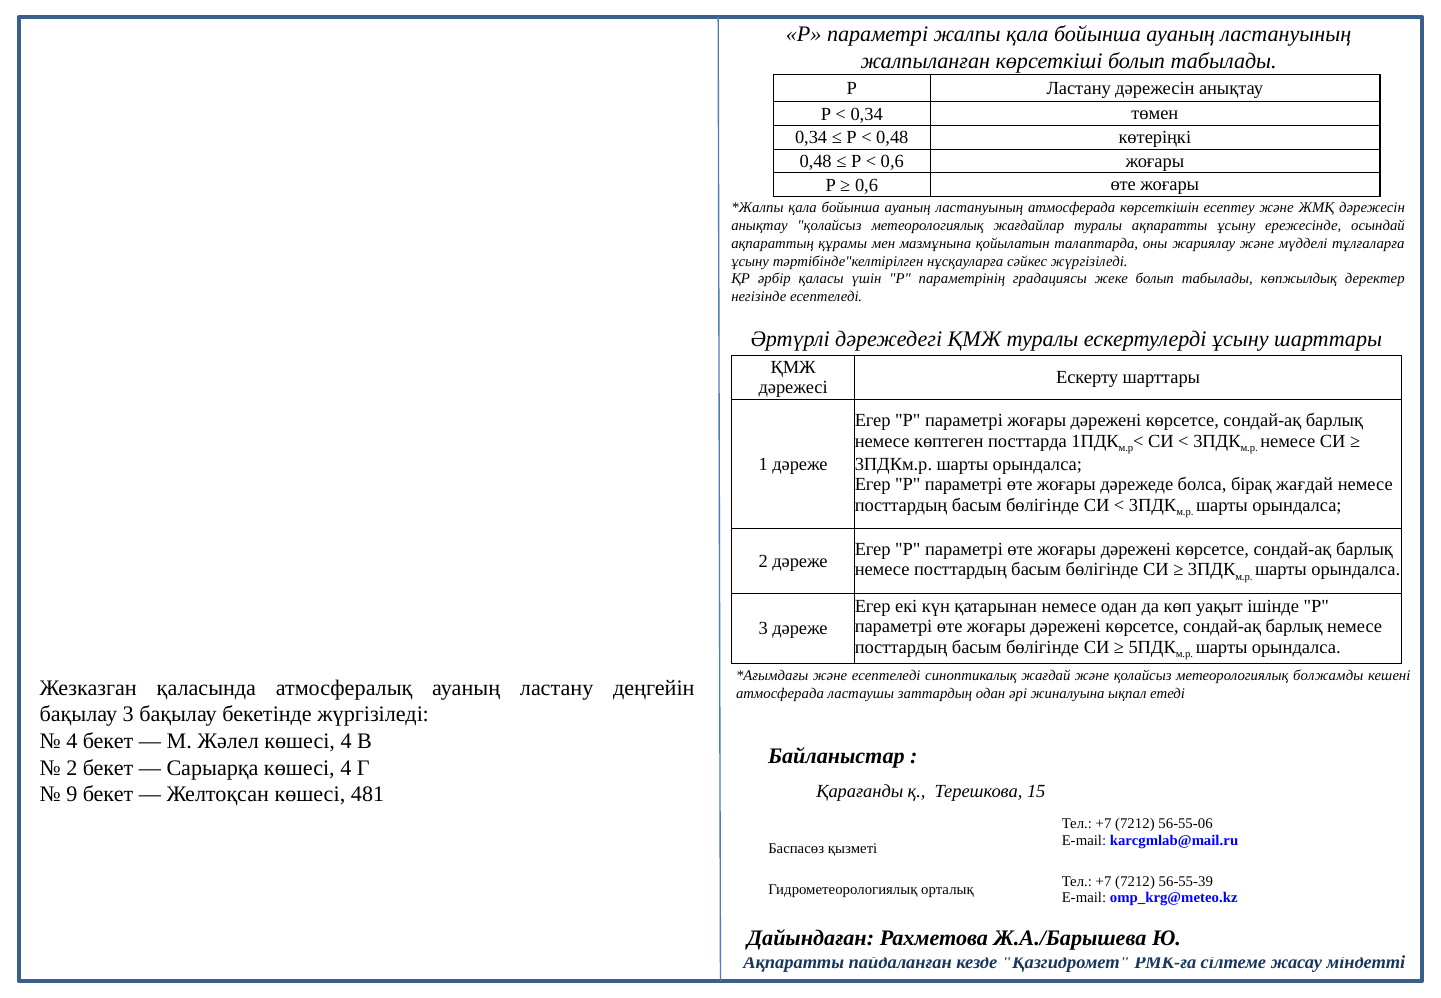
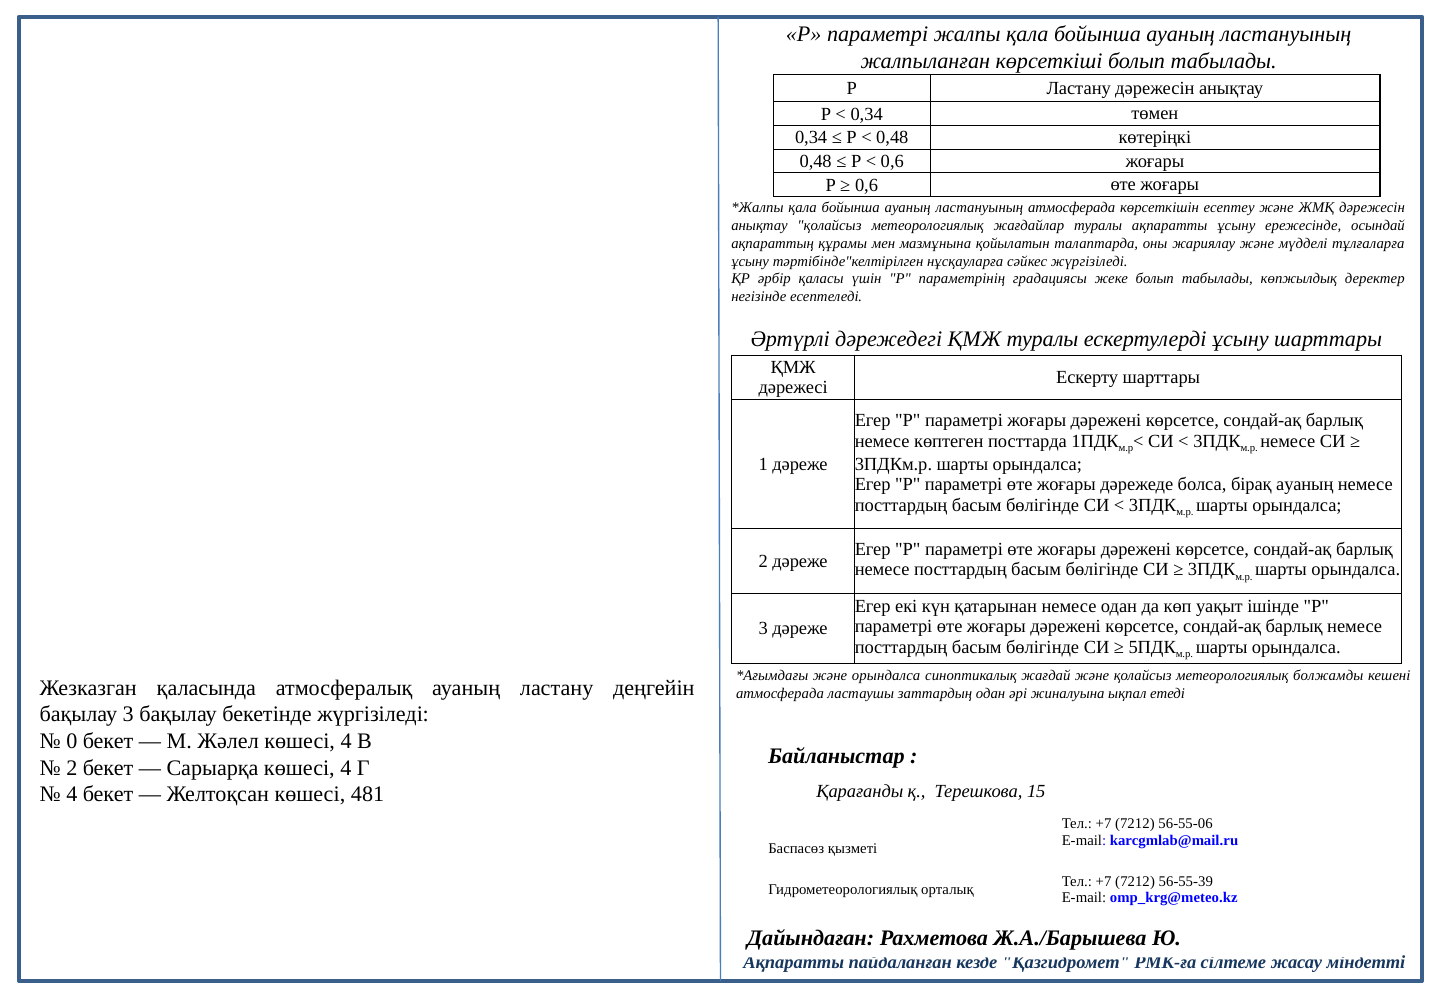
бірақ жағдай: жағдай -> ауаның (1305, 484)
және есептеледі: есептеледі -> орындалса (886, 676)
4: 4 -> 0 (72, 741)
9: 9 -> 4 (72, 794)
